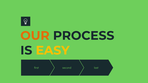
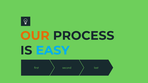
EASY colour: yellow -> light blue (53, 51)
